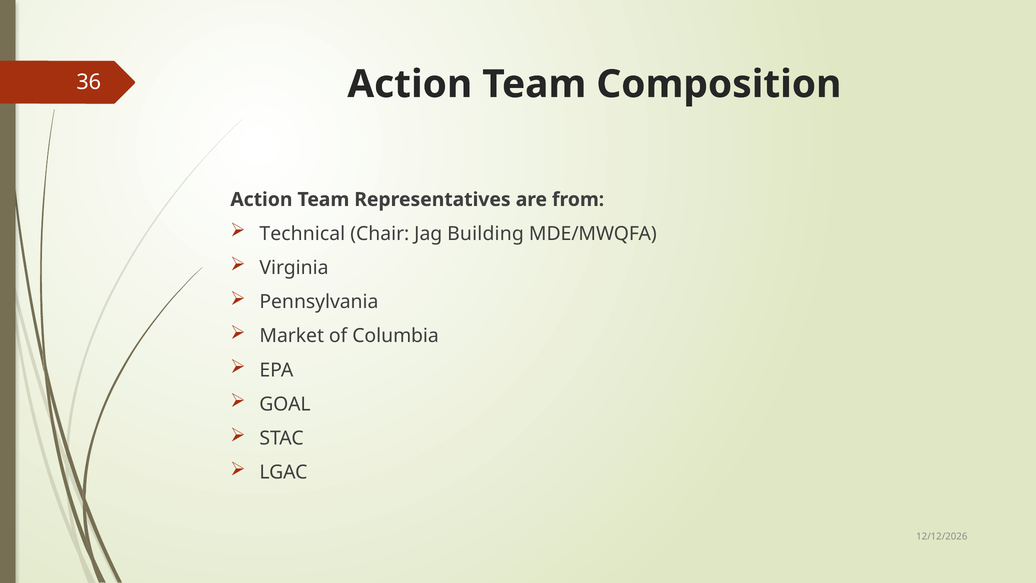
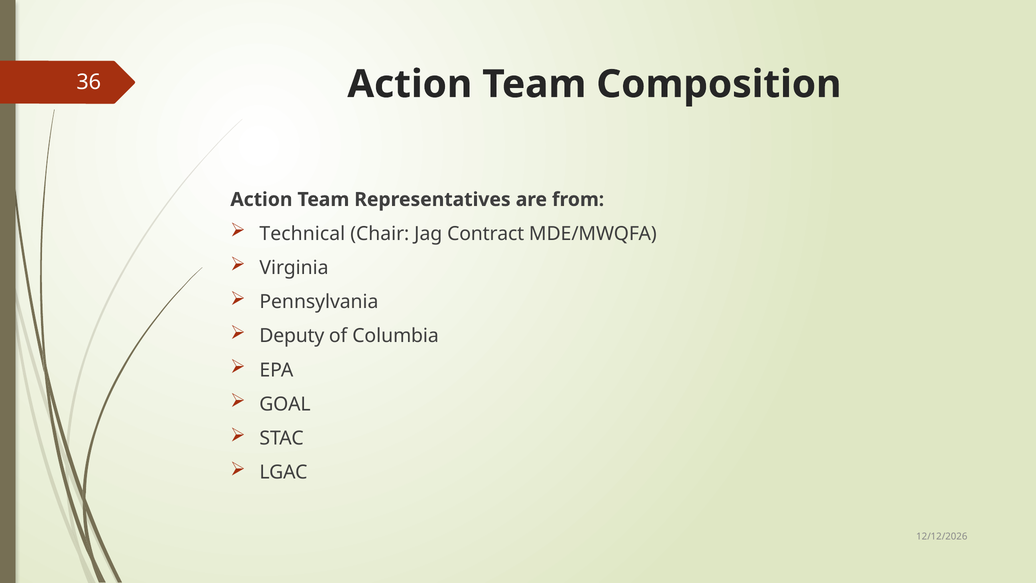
Building: Building -> Contract (486, 234)
Market: Market -> Deputy (292, 336)
